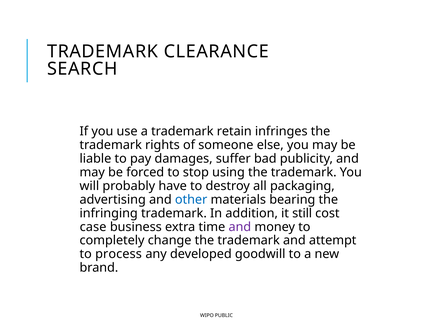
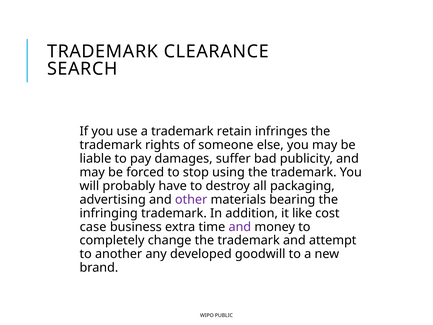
other colour: blue -> purple (191, 199)
still: still -> like (302, 213)
process: process -> another (119, 254)
